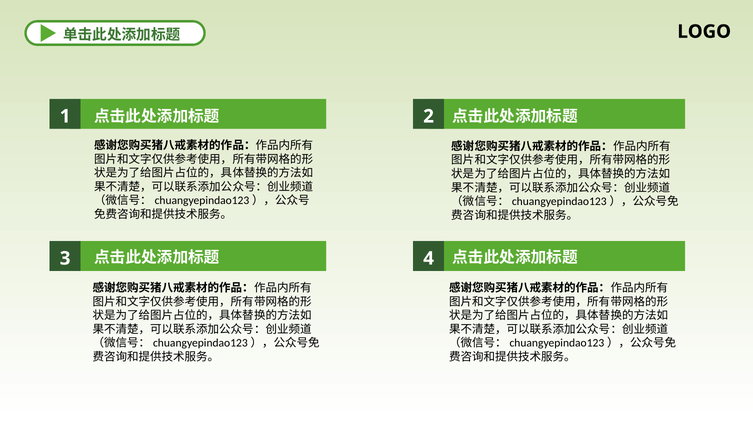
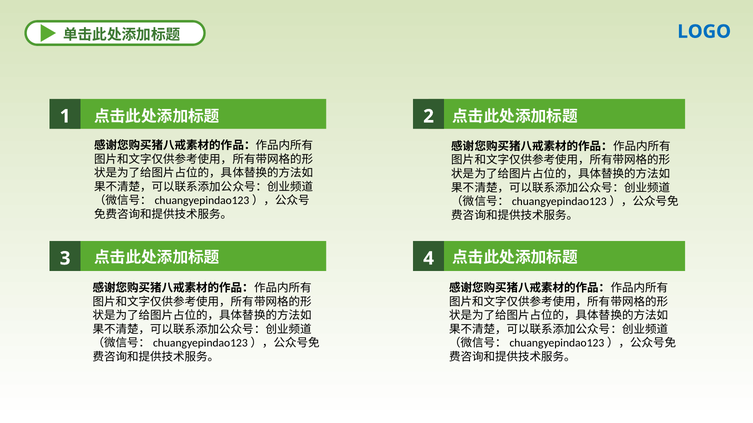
LOGO colour: black -> blue (704, 32)
